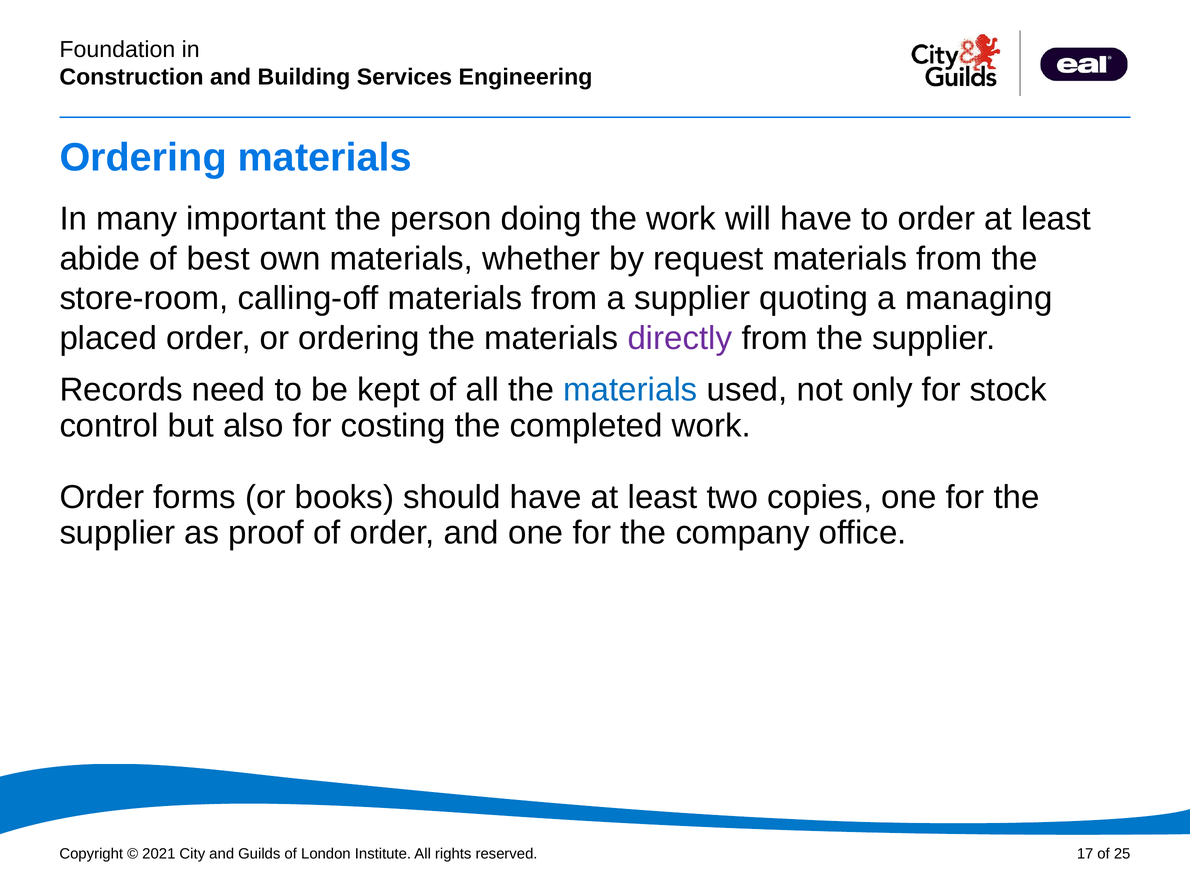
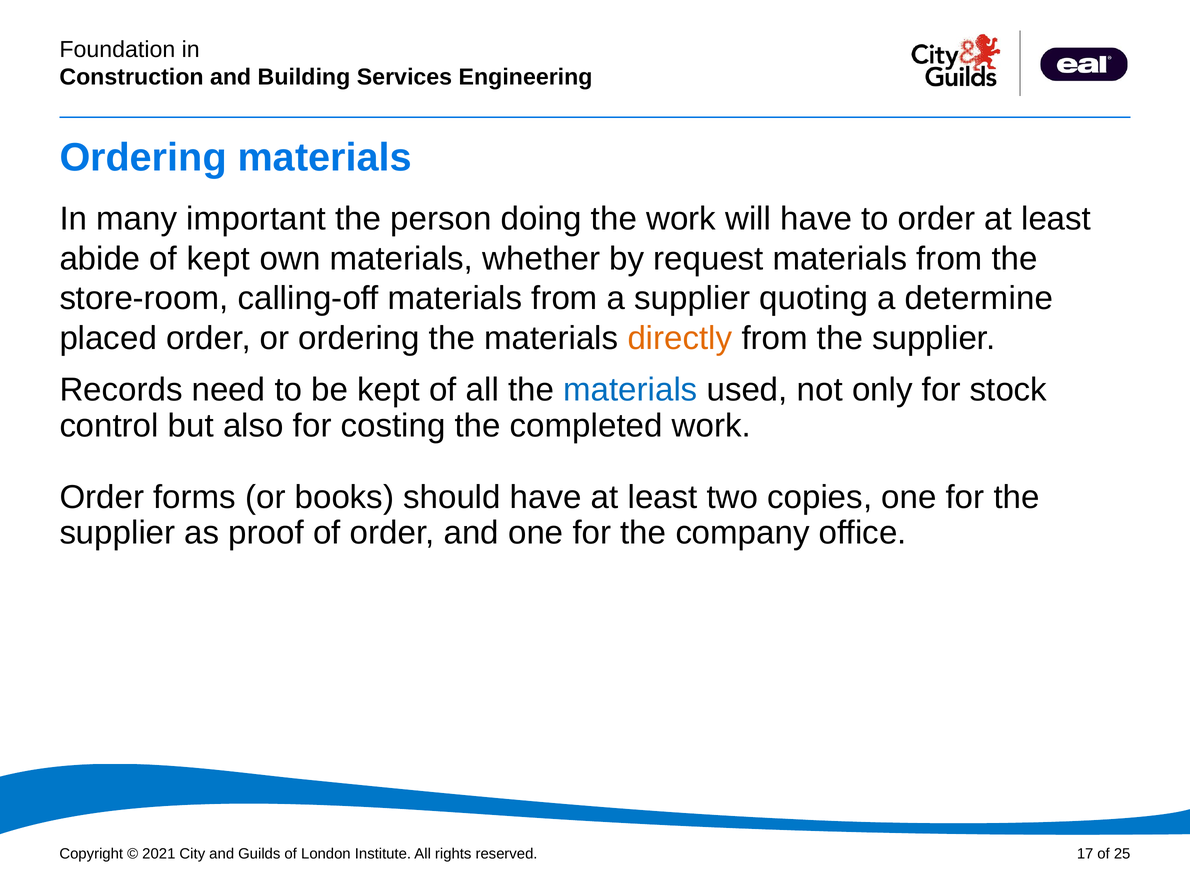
of best: best -> kept (218, 259)
managing: managing -> determine (979, 298)
directly colour: purple -> orange (680, 338)
